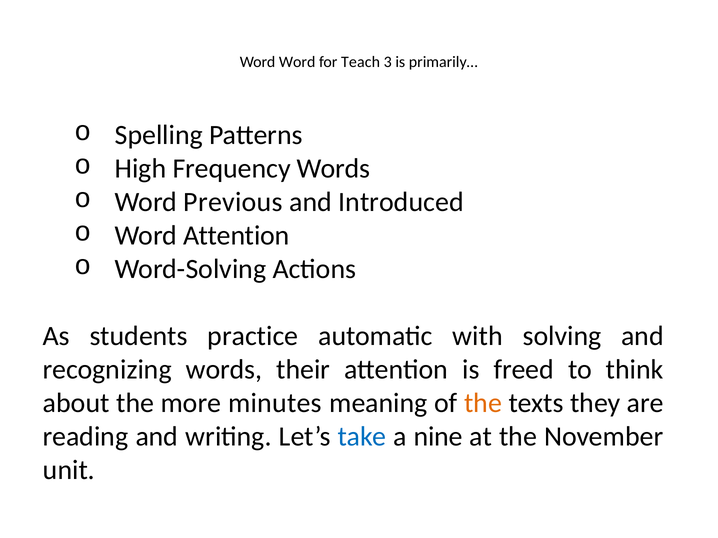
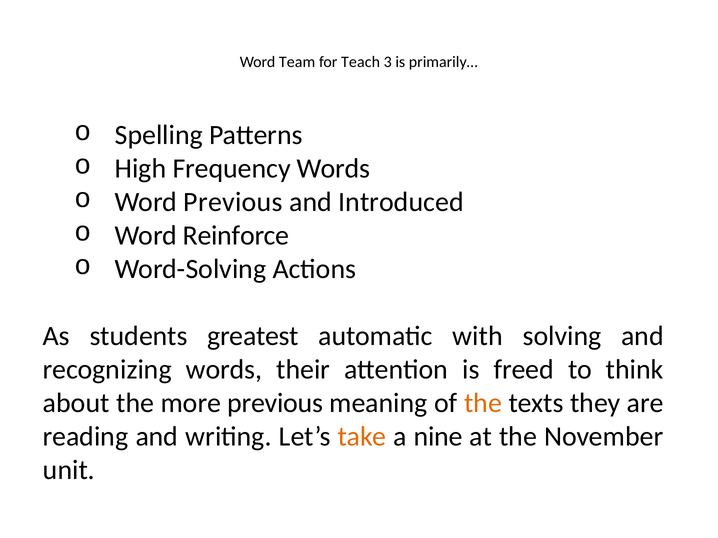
Word Word: Word -> Team (297, 62)
Word Attention: Attention -> Reinforce (236, 236)
practice: practice -> greatest (253, 336)
more minutes: minutes -> previous (275, 403)
take colour: blue -> orange (362, 437)
